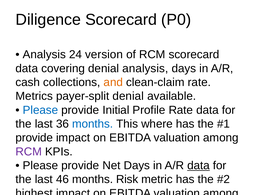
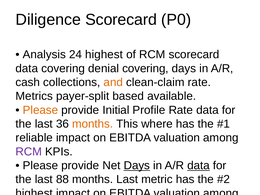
24 version: version -> highest (104, 55)
denial analysis: analysis -> covering (145, 68)
payer-split denial: denial -> based (128, 96)
Please colour: blue -> orange (40, 110)
months colour: blue -> orange (93, 124)
provide: provide -> reliable (34, 138)
Days underline: none -> present (137, 165)
46: 46 -> 88 (62, 179)
months Risk: Risk -> Last (127, 179)
